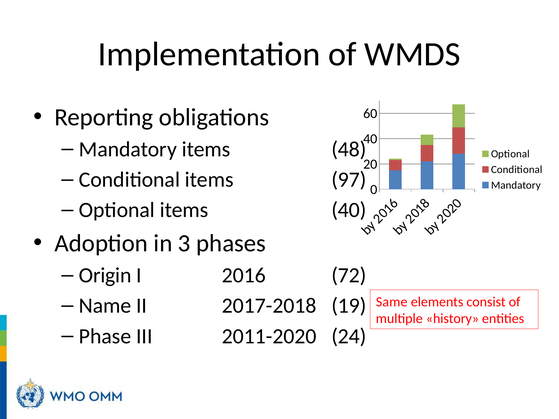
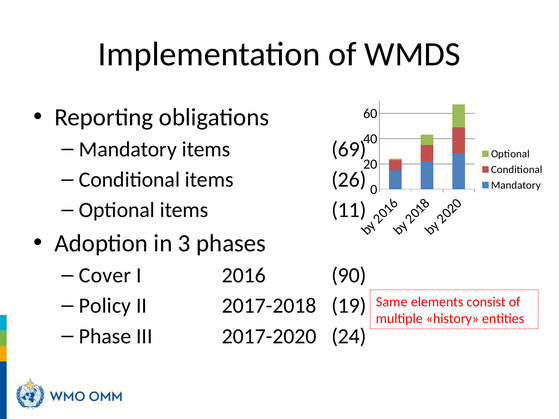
48: 48 -> 69 (349, 149)
97: 97 -> 26 (349, 180)
items 40: 40 -> 11 (349, 210)
Origin: Origin -> Cover (105, 276)
72: 72 -> 90 (349, 276)
Name: Name -> Policy (105, 306)
2011-2020: 2011-2020 -> 2017-2020 (269, 336)
